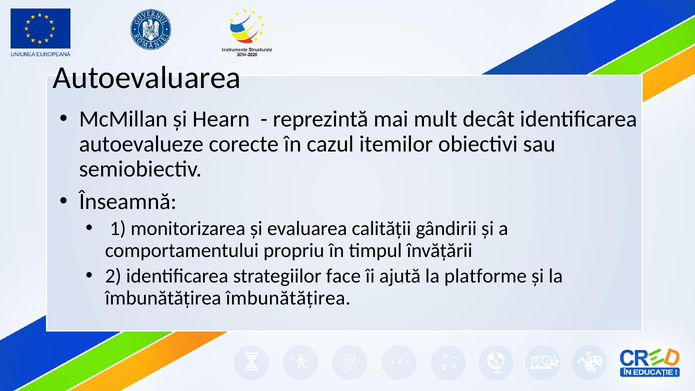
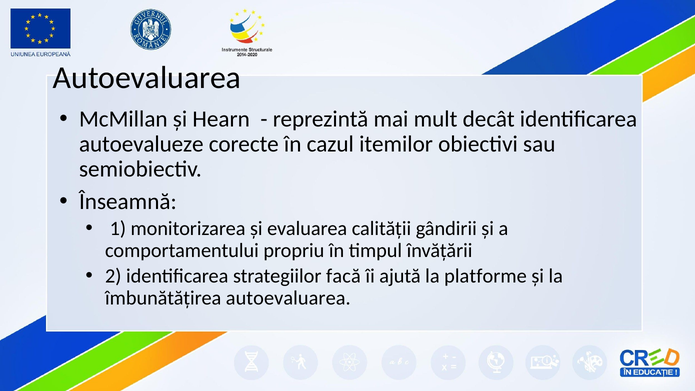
face: face -> facă (343, 276)
îmbunătățirea îmbunătățirea: îmbunătățirea -> autoevaluarea (288, 298)
